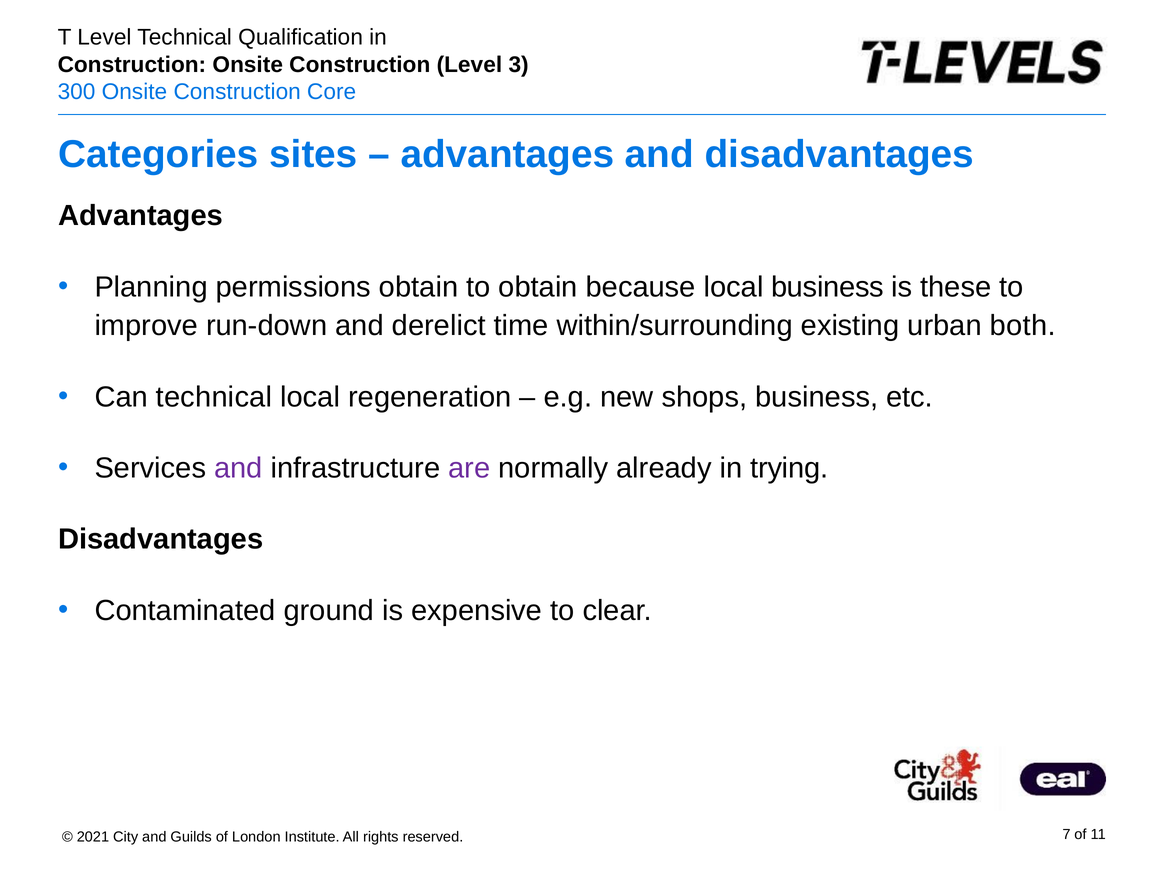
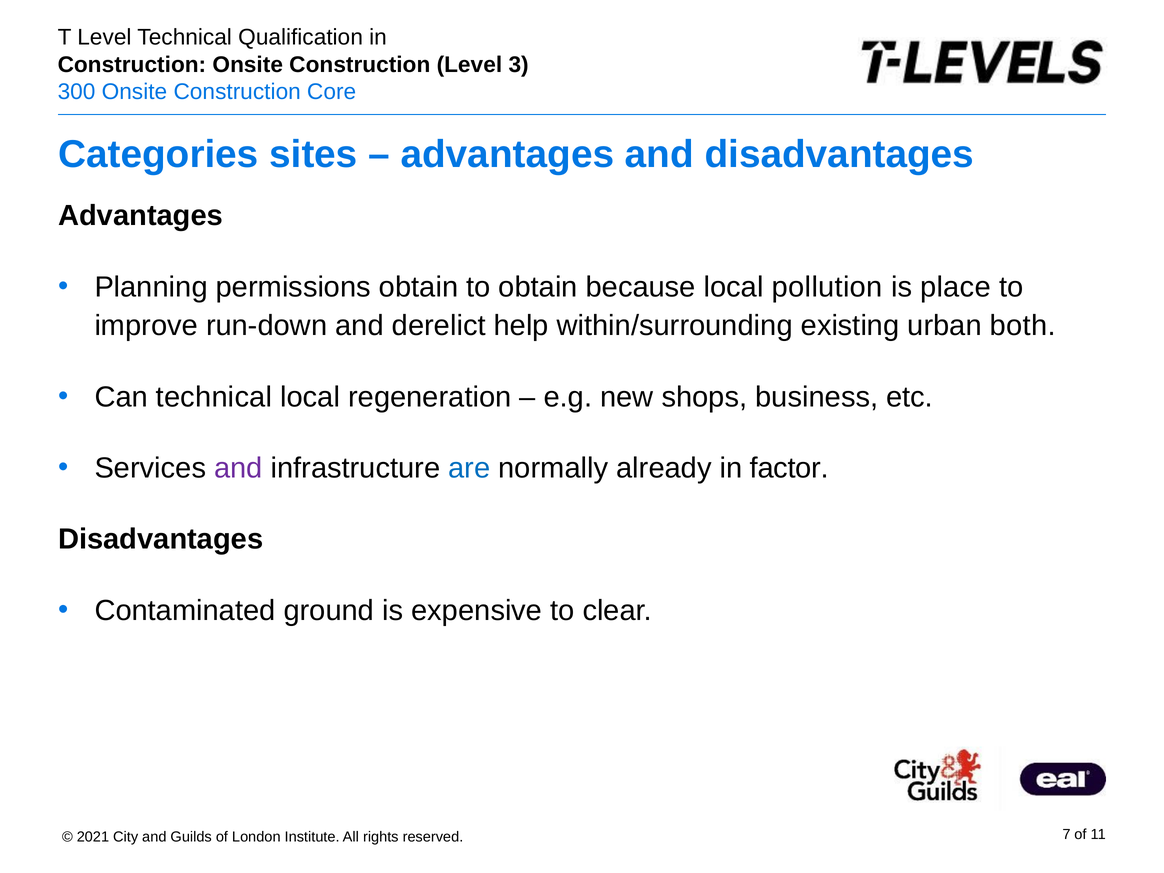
local business: business -> pollution (827, 287)
these: these -> place (956, 287)
time: time -> help (521, 326)
are colour: purple -> blue (469, 468)
trying: trying -> factor (789, 468)
